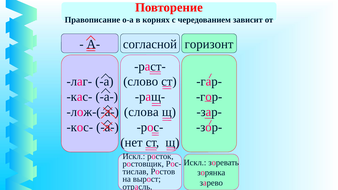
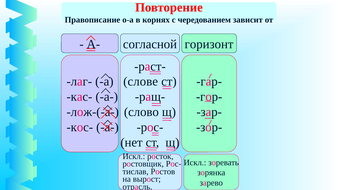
слово: слово -> слове (141, 82)
слова: слова -> слово (141, 112)
